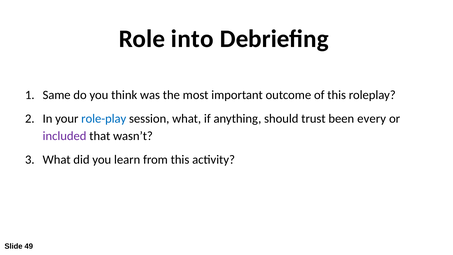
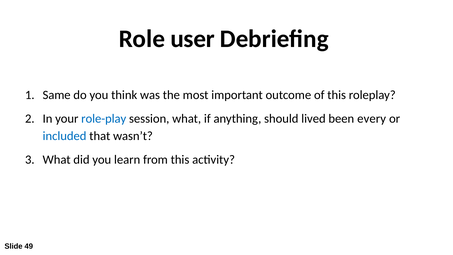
into: into -> user (193, 39)
trust: trust -> lived (313, 119)
included colour: purple -> blue (65, 136)
